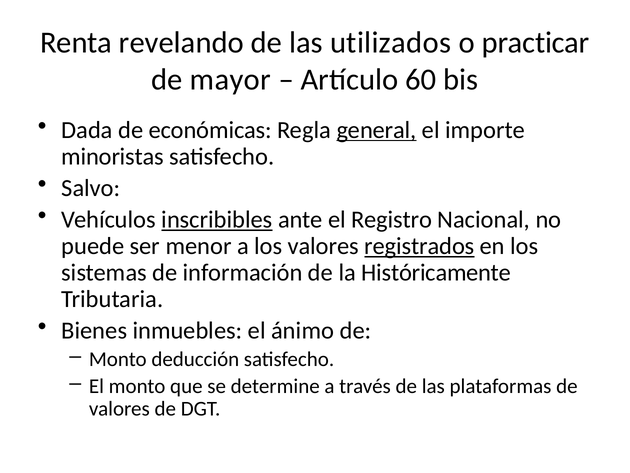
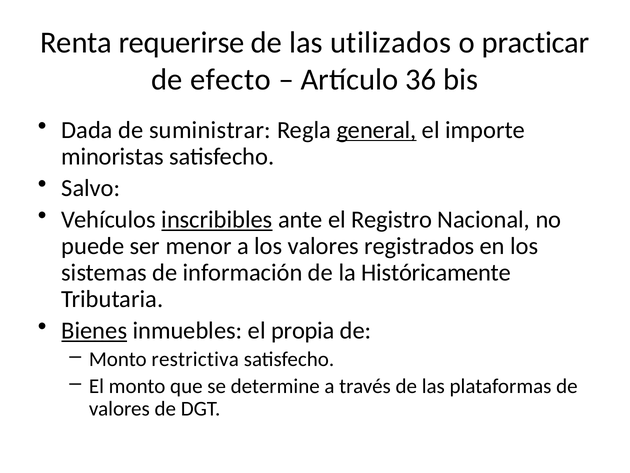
revelando: revelando -> requerirse (182, 43)
mayor: mayor -> efecto (230, 79)
60: 60 -> 36 (421, 79)
económicas: económicas -> suministrar (210, 130)
registrados underline: present -> none (419, 246)
Bienes underline: none -> present (94, 330)
ánimo: ánimo -> propia (303, 330)
deducción: deducción -> restrictiva (195, 359)
